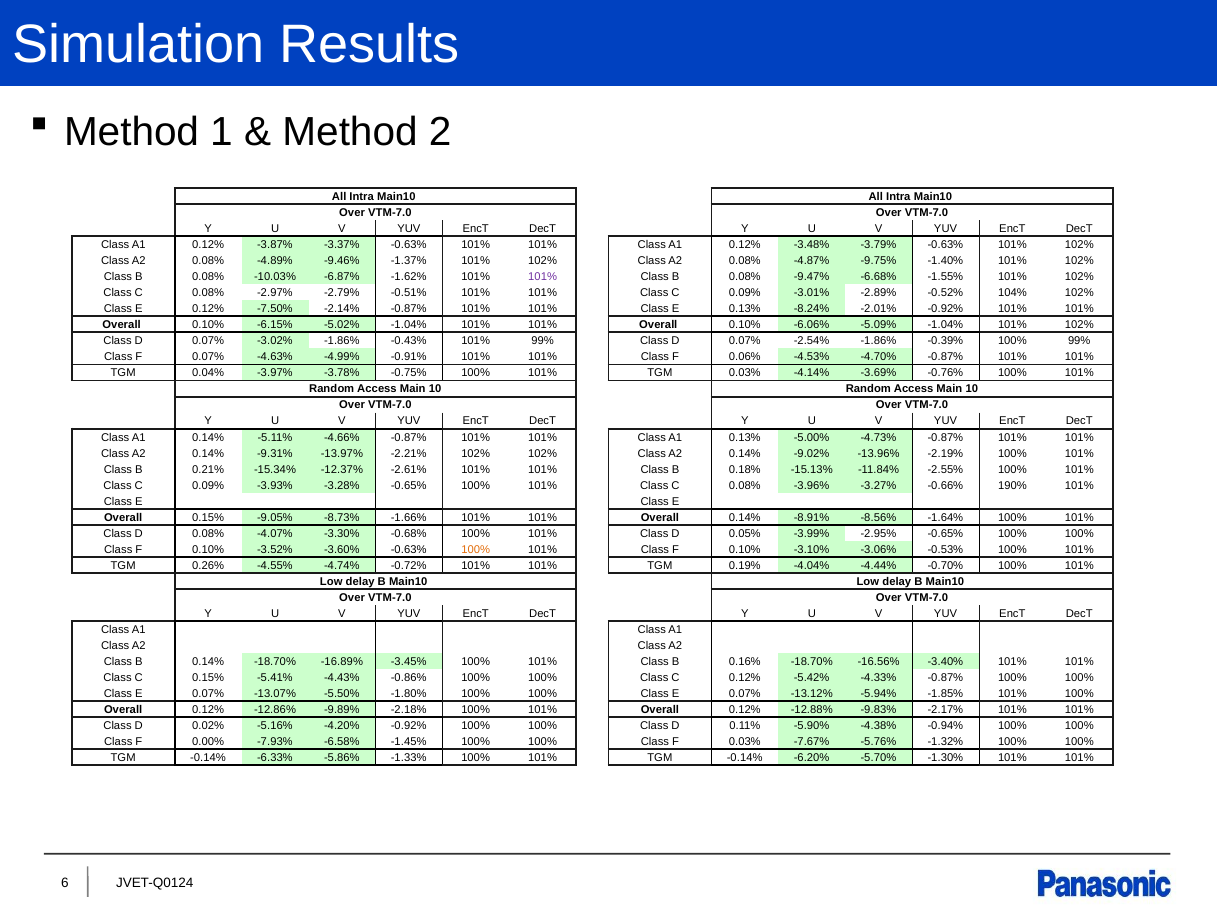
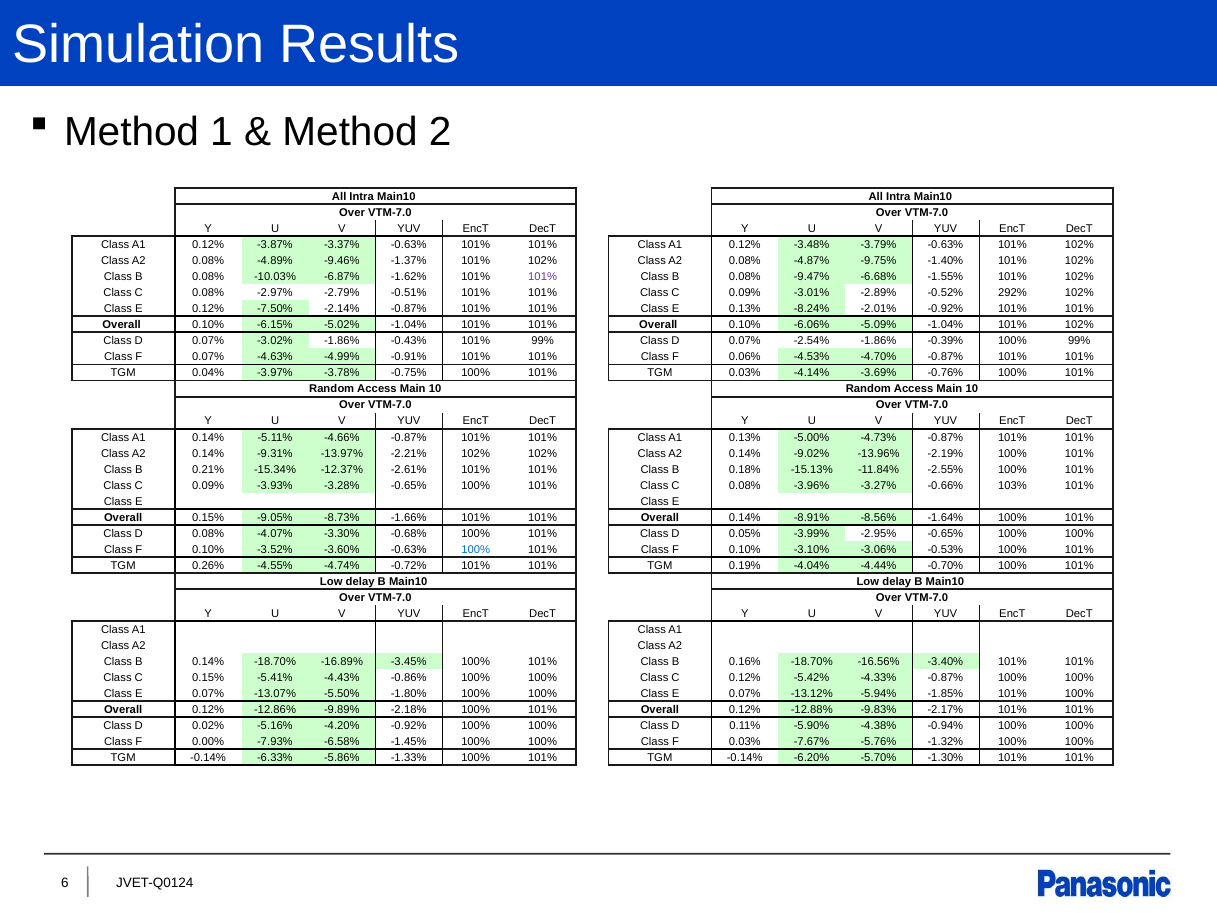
104%: 104% -> 292% (1012, 293)
190%: 190% -> 103% (1012, 485)
100% colour: orange -> blue (476, 549)
